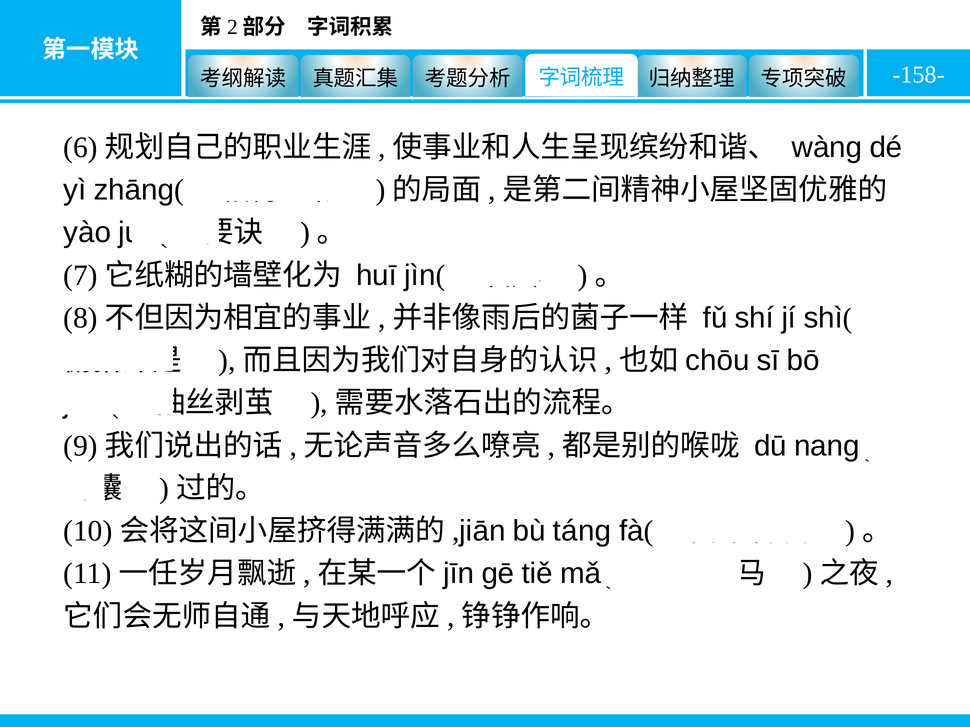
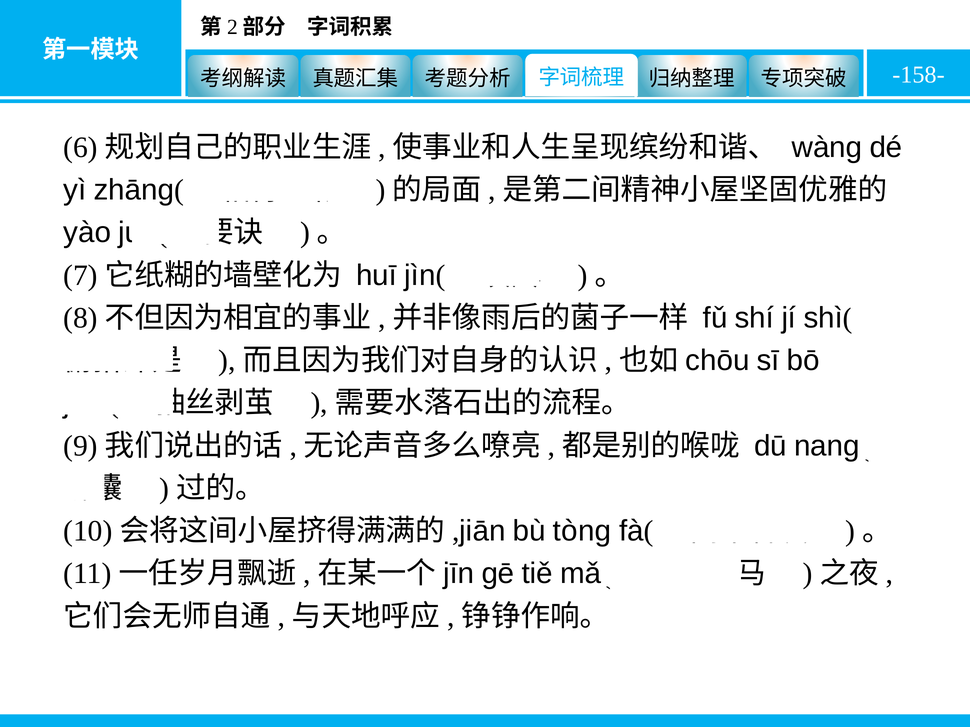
táng: táng -> tòng (582, 531)
